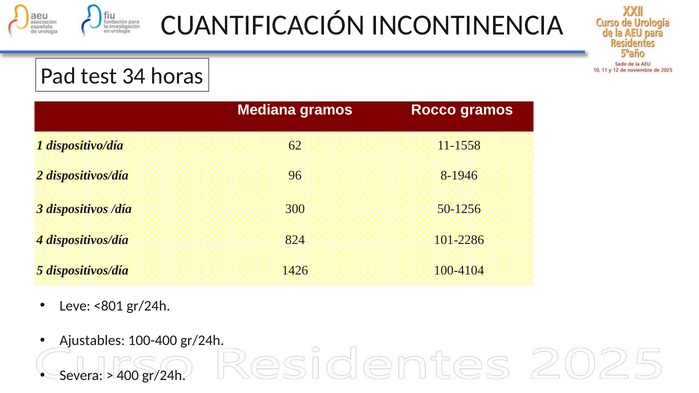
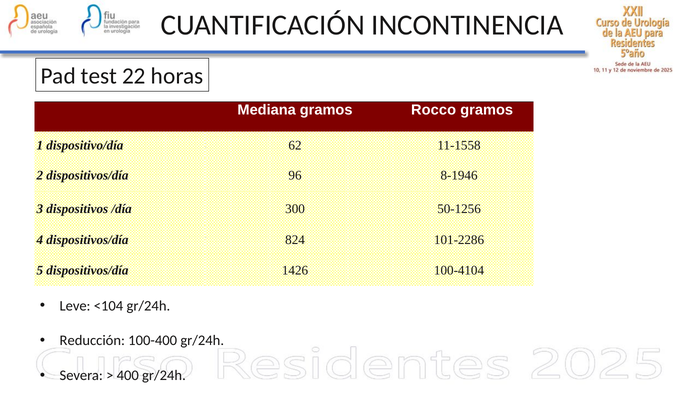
34: 34 -> 22 (134, 76)
<801: <801 -> <104 (108, 306)
Ajustables: Ajustables -> Reducción (92, 341)
